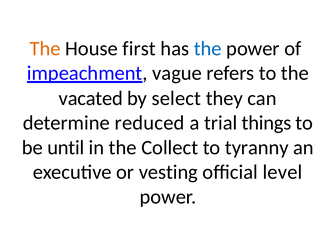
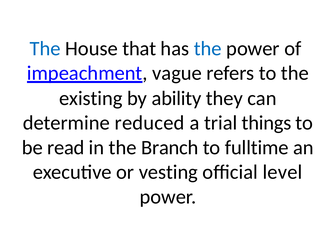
The colour: orange -> blue (45, 49)
first: first -> that (139, 49)
vacated: vacated -> existing (91, 98)
select: select -> ability (177, 98)
until: until -> read (66, 148)
Collect: Collect -> Branch (170, 148)
tyranny: tyranny -> fulltime (257, 148)
